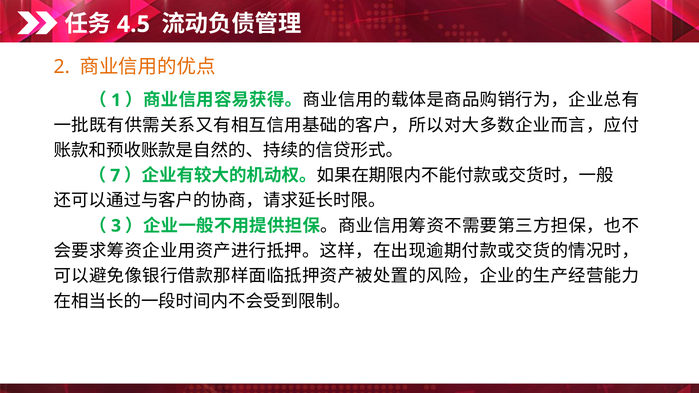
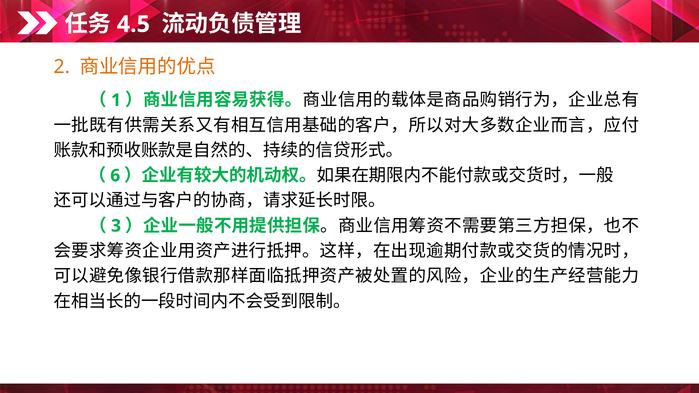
7: 7 -> 6 (115, 176)
